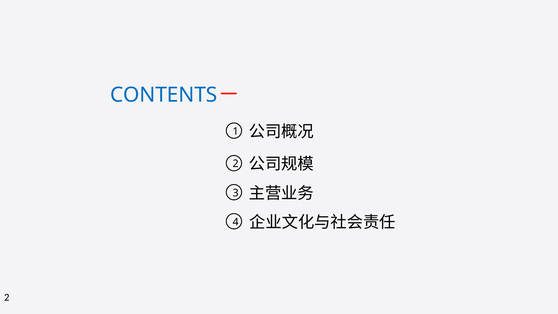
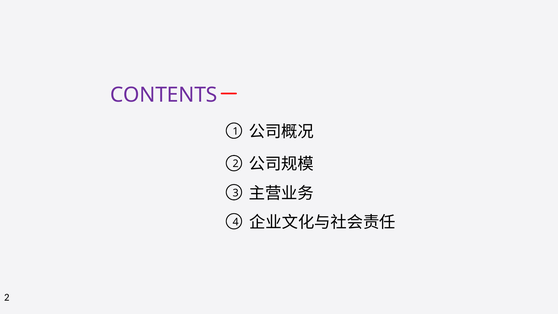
CONTENTS colour: blue -> purple (164, 95)
